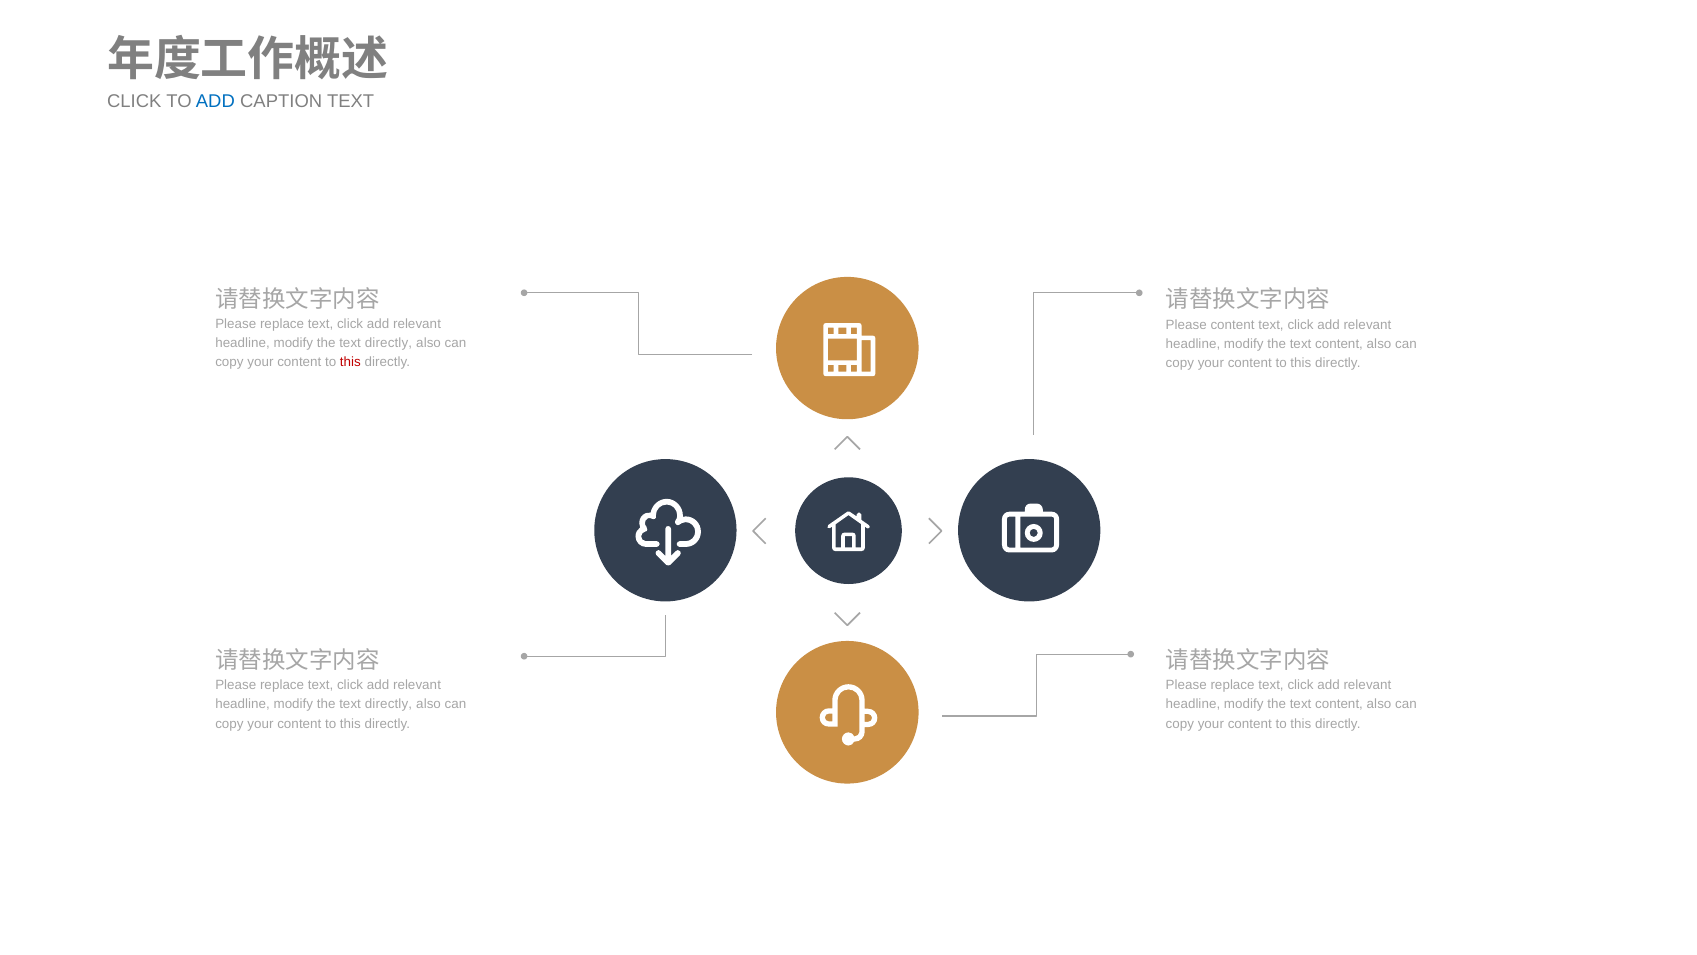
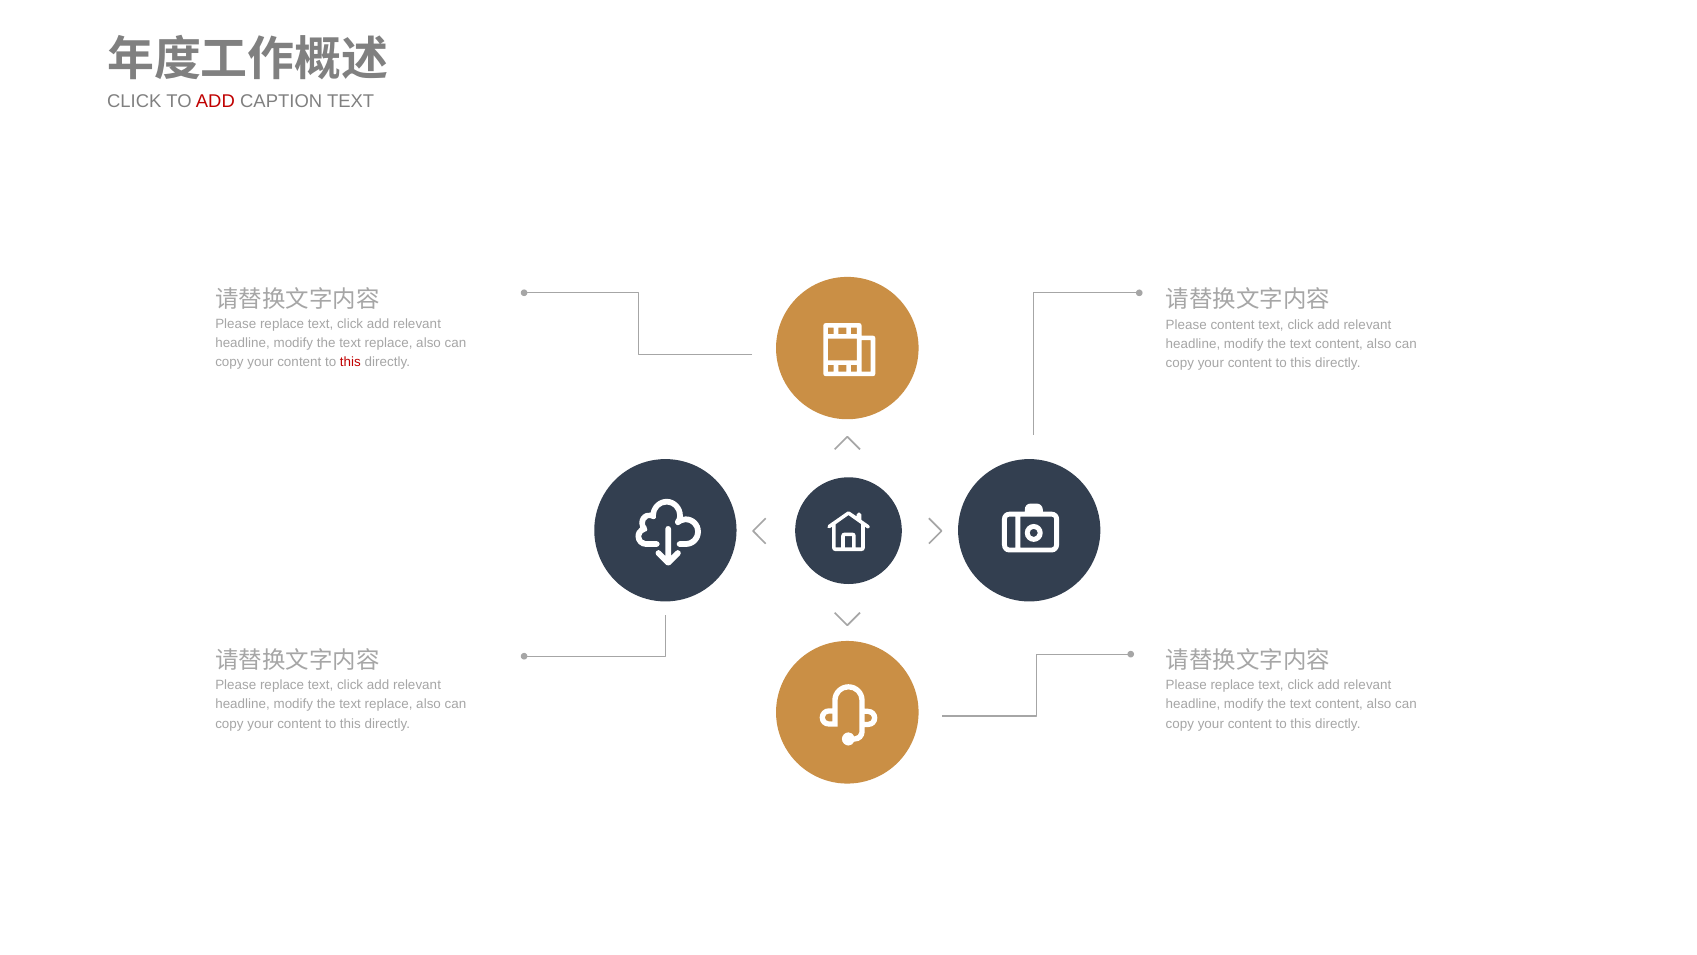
ADD colour: blue -> red (215, 101)
directly: directly -> replace (389, 343)
directly: directly -> replace (389, 704)
